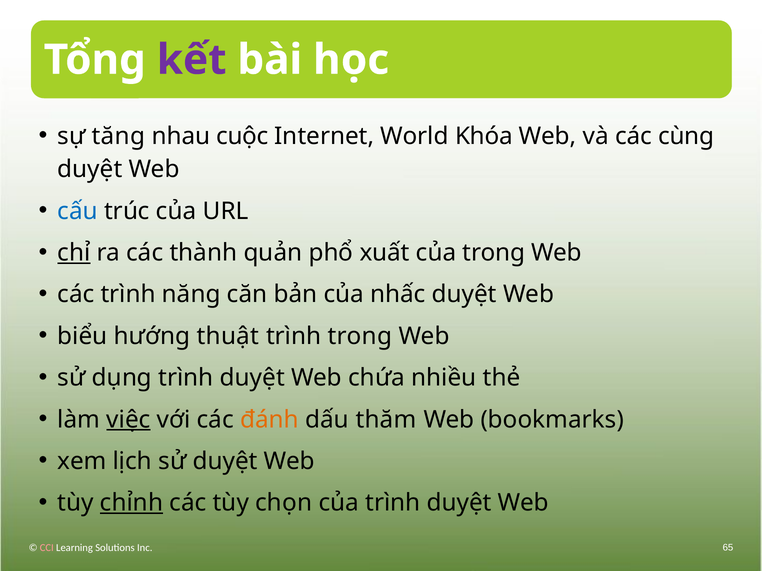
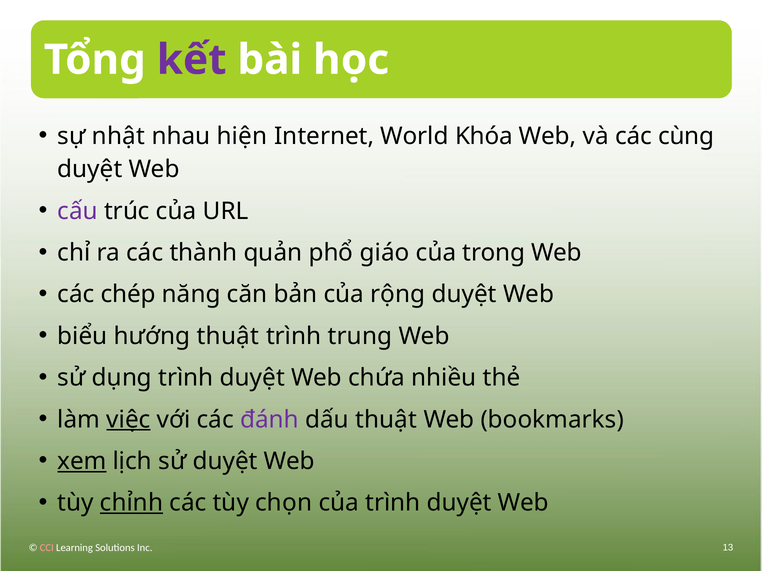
tăng: tăng -> nhật (118, 136)
cuộc: cuộc -> hiện (242, 136)
cấu colour: blue -> purple (78, 211)
chỉ underline: present -> none (74, 253)
xuất: xuất -> giáo (385, 253)
các trình: trình -> chép (128, 295)
nhấc: nhấc -> rộng (398, 295)
trình trong: trong -> trung (360, 336)
đánh colour: orange -> purple (270, 420)
dấu thăm: thăm -> thuật (386, 420)
xem underline: none -> present (82, 462)
65: 65 -> 13 (728, 548)
